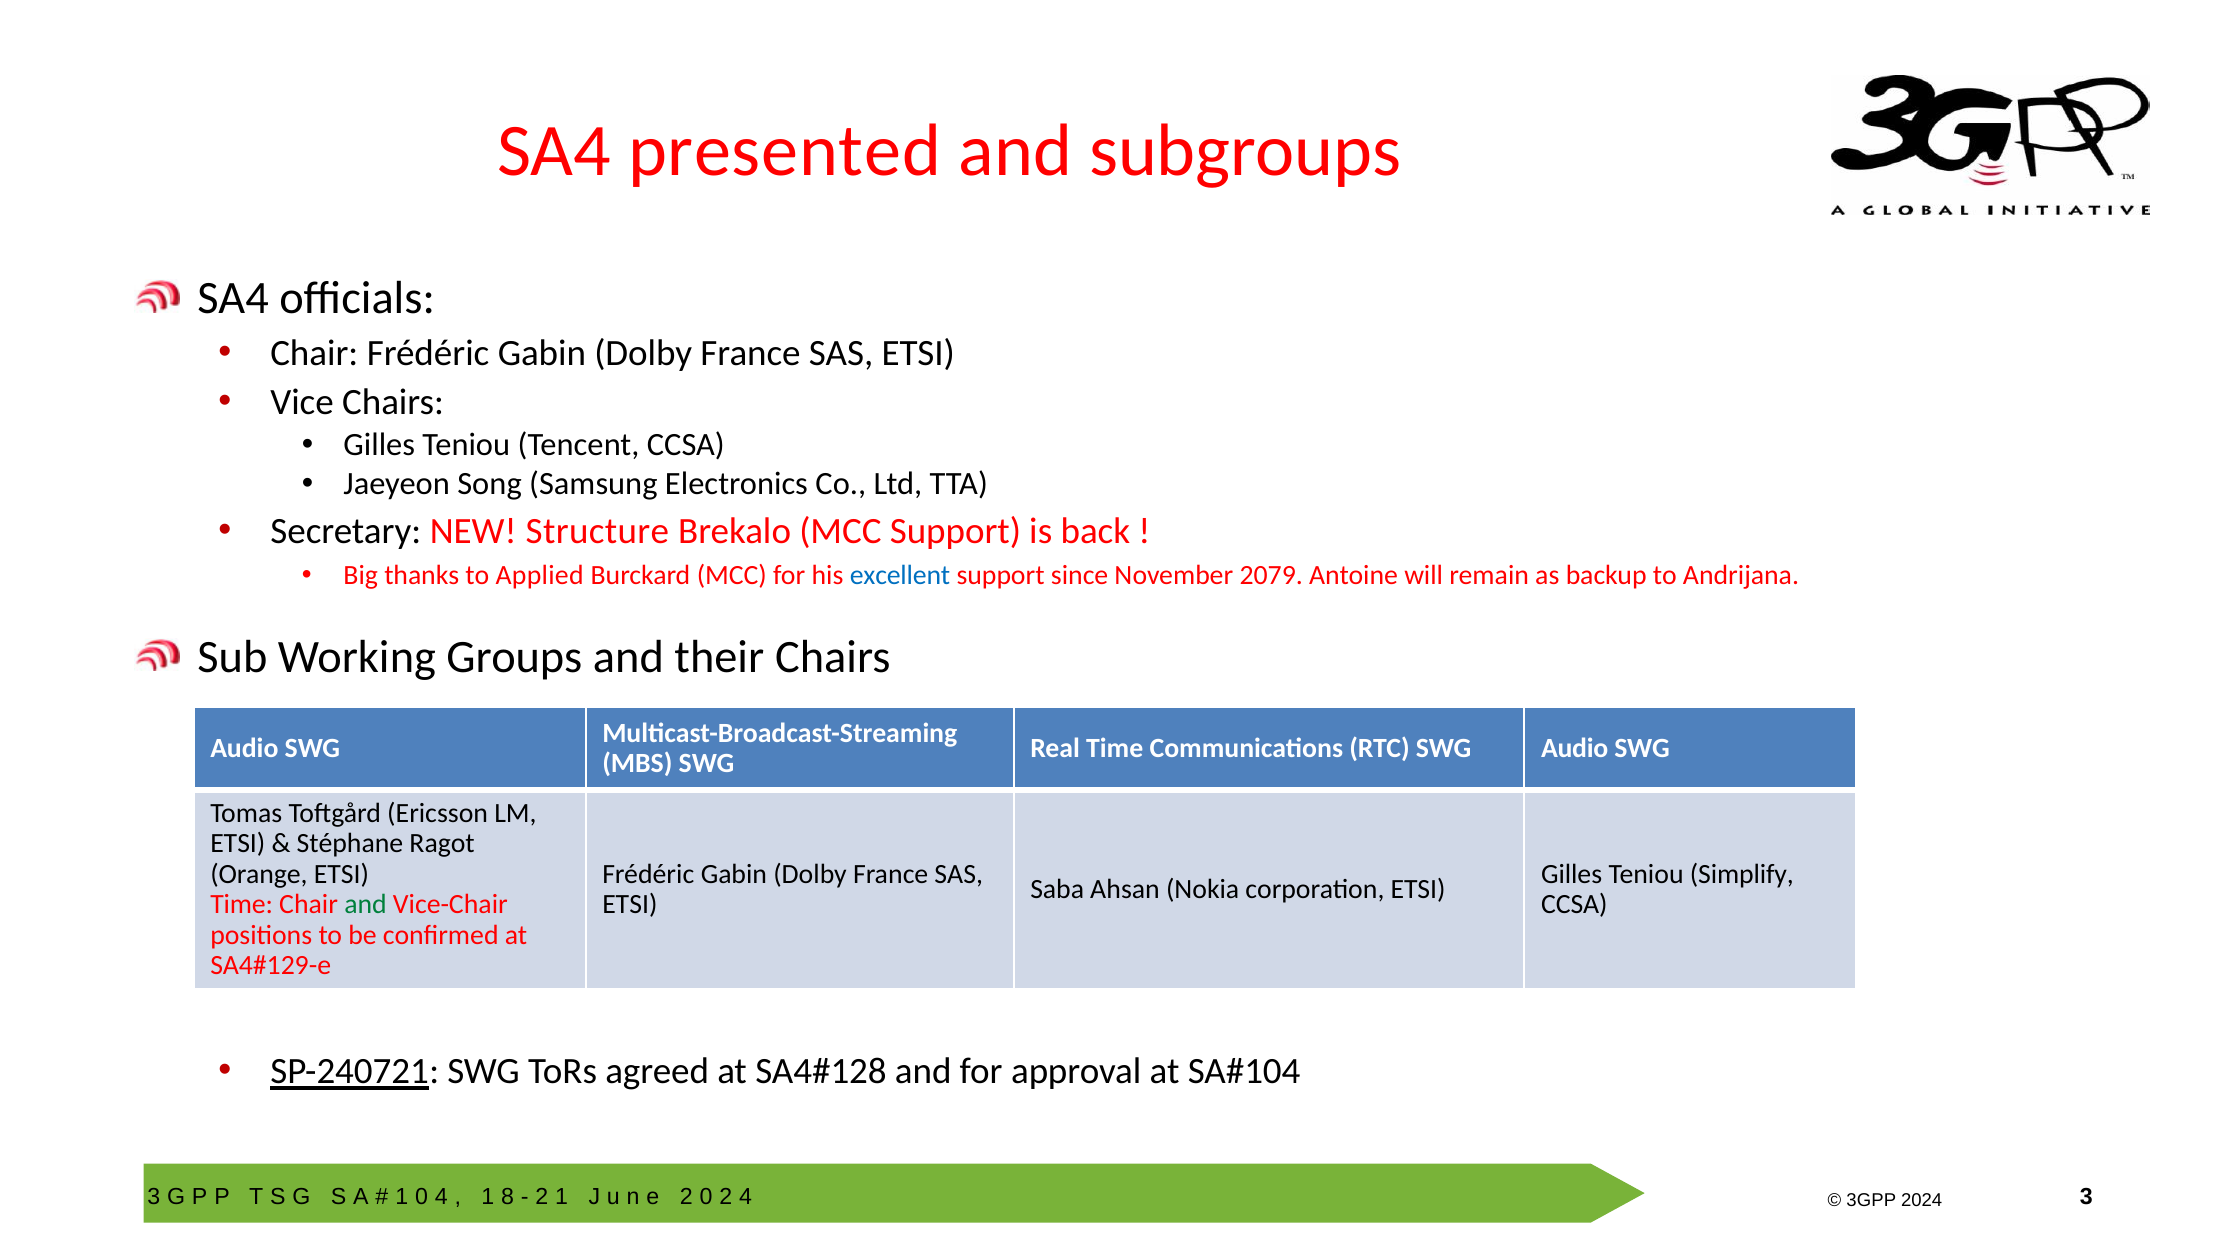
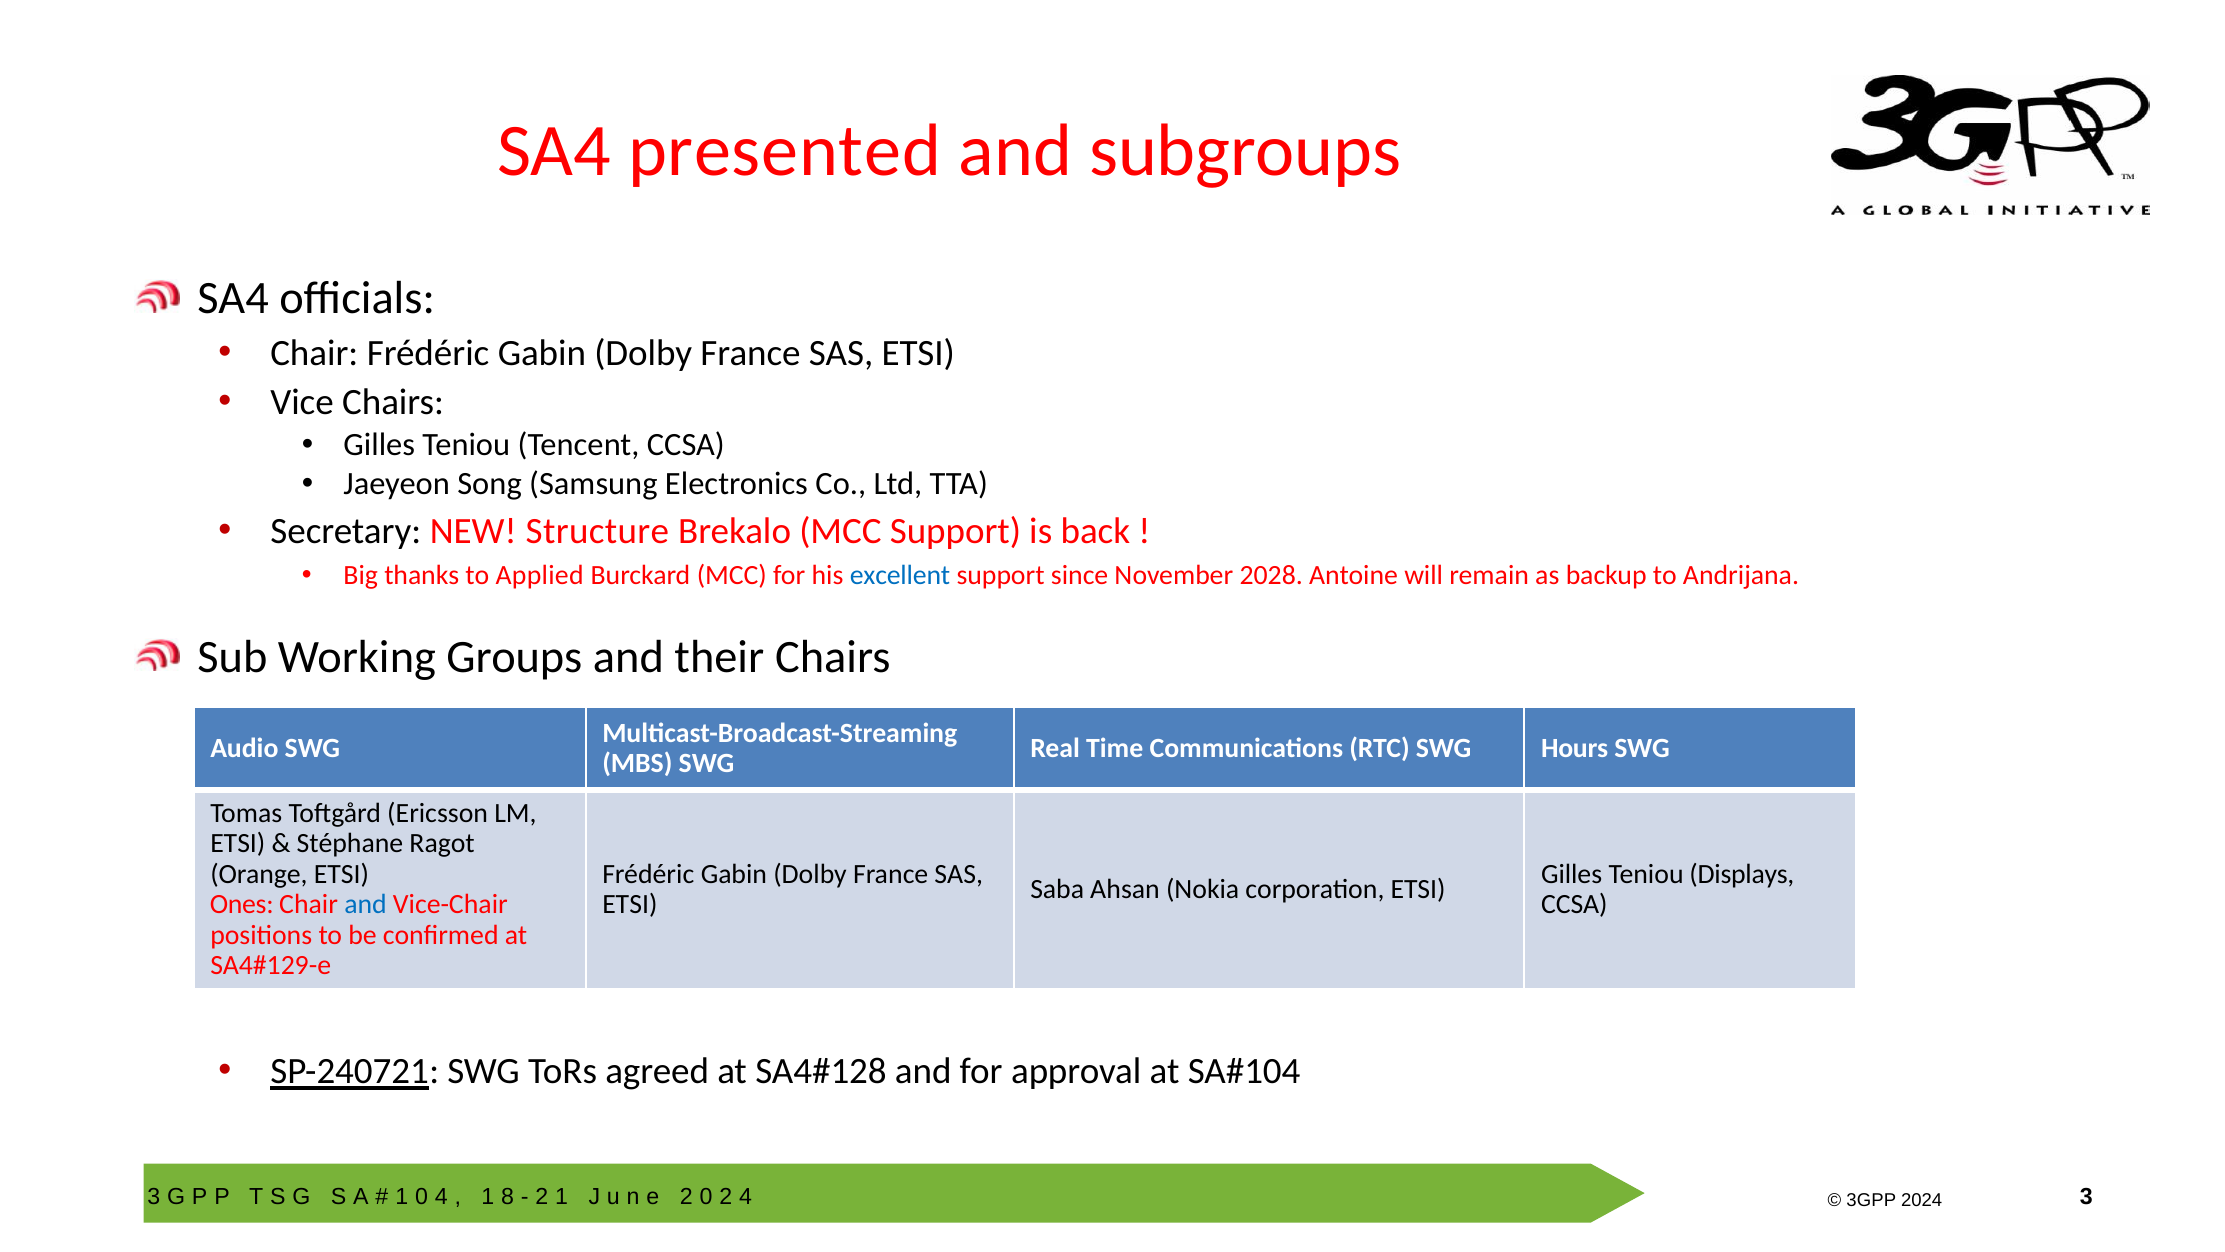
2079: 2079 -> 2028 (1271, 575)
SWG Audio: Audio -> Hours (1575, 748)
Simplify: Simplify -> Displays (1742, 874)
Time: Time -> Ones (242, 904)
and colour: green -> blue (366, 904)
